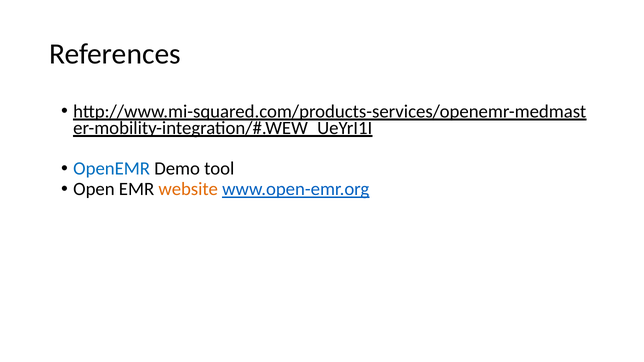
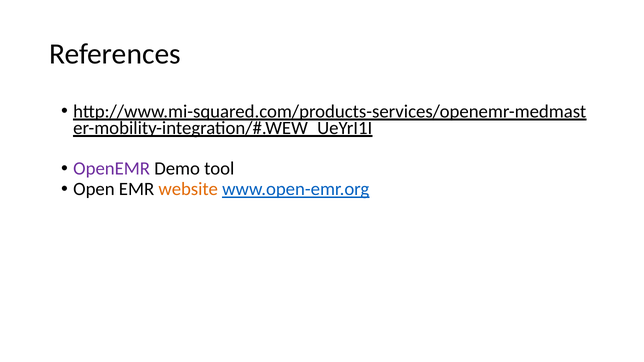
OpenEMR colour: blue -> purple (112, 169)
